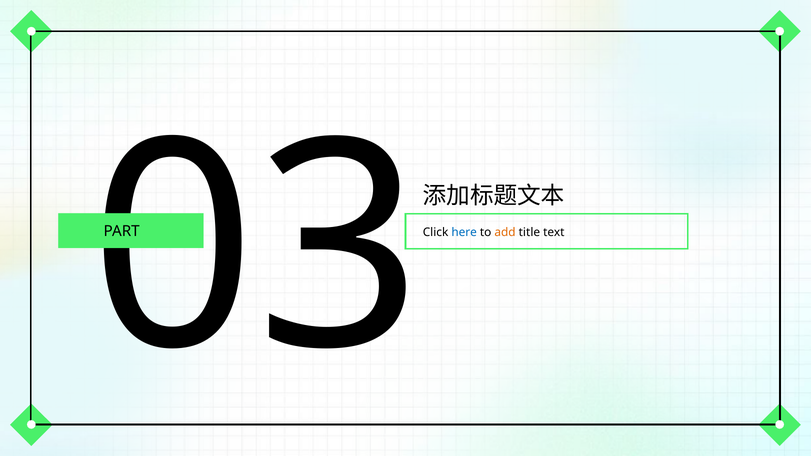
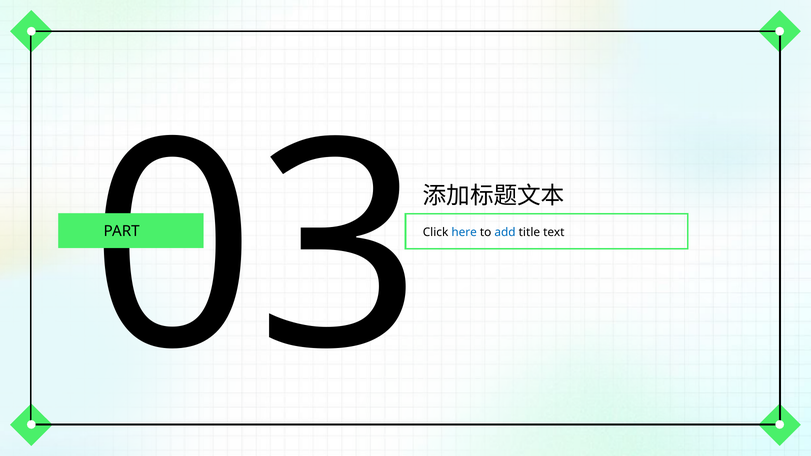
add colour: orange -> blue (505, 233)
